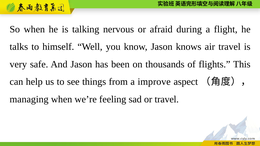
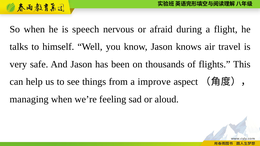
talking: talking -> speech (86, 29)
or travel: travel -> aloud (167, 99)
